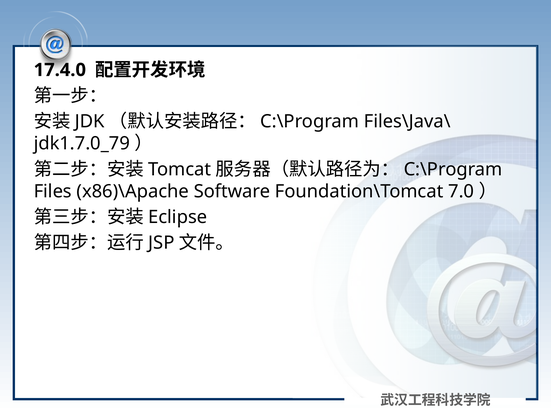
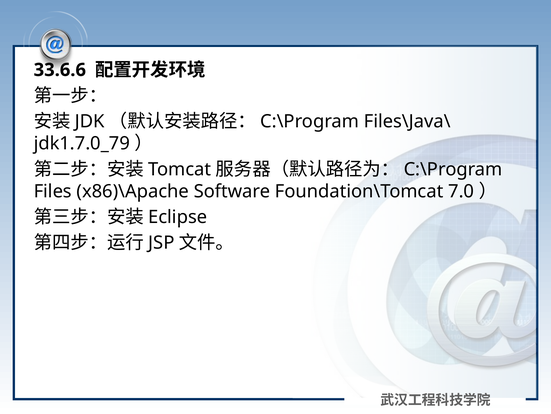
17.4.0: 17.4.0 -> 33.6.6 (60, 70)
